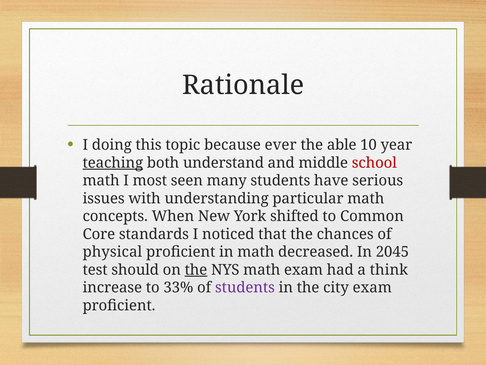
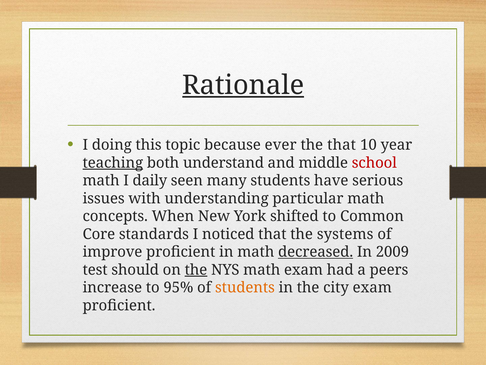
Rationale underline: none -> present (243, 85)
the able: able -> that (342, 145)
most: most -> daily (150, 180)
chances: chances -> systems (345, 234)
physical: physical -> improve (112, 252)
decreased underline: none -> present (316, 252)
2045: 2045 -> 2009 (392, 252)
think: think -> peers (389, 269)
33%: 33% -> 95% (178, 287)
students colour: purple -> orange (245, 287)
